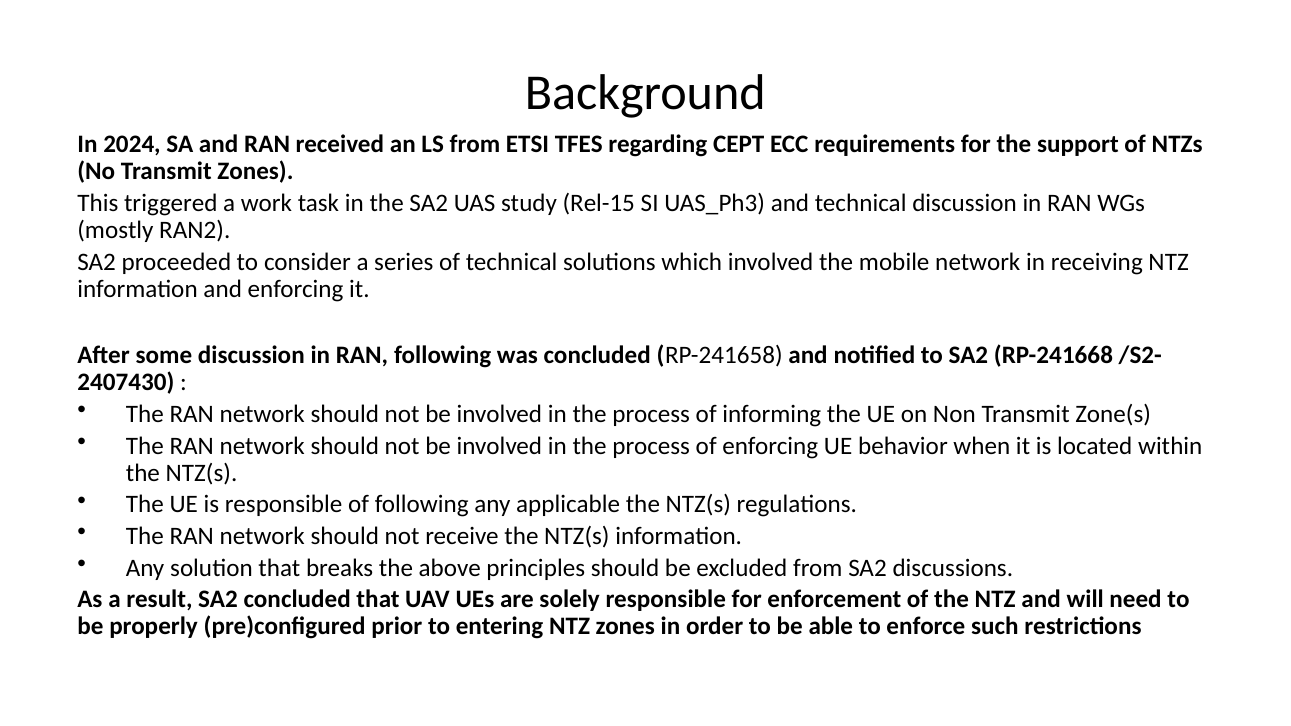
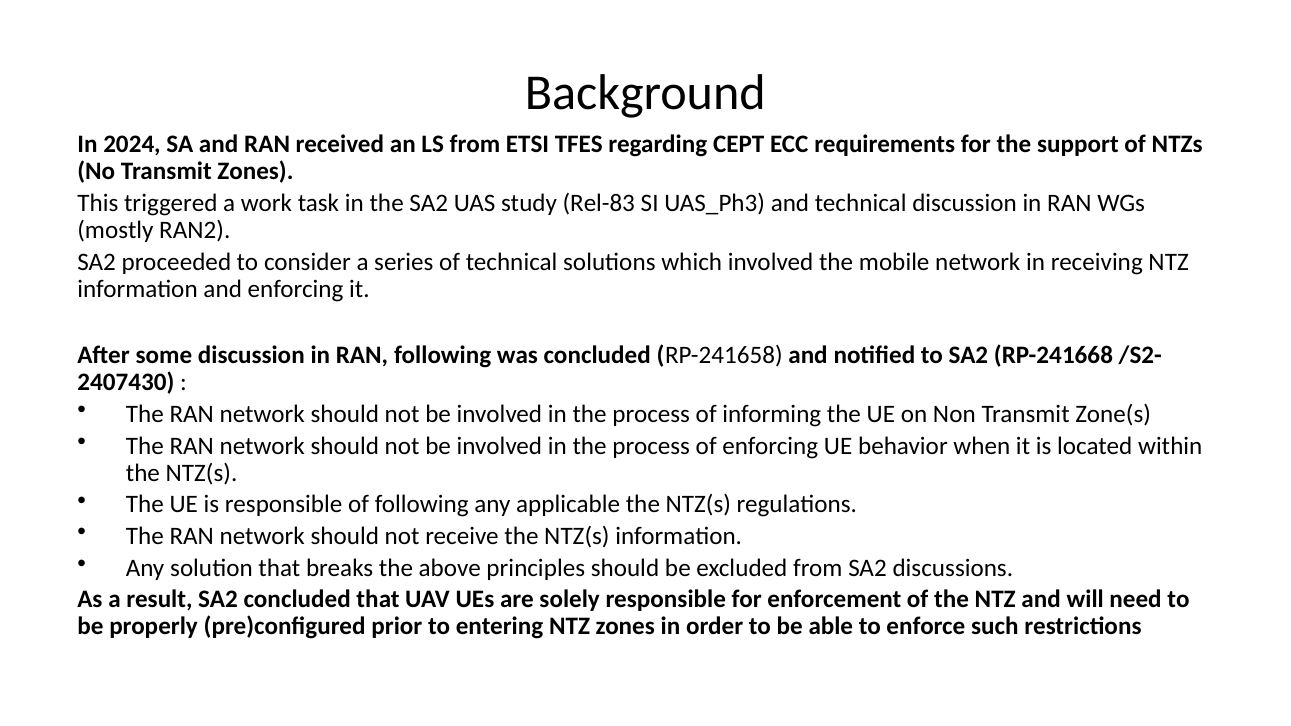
Rel-15: Rel-15 -> Rel-83 (599, 203)
